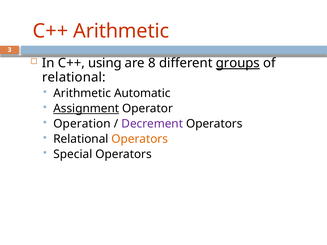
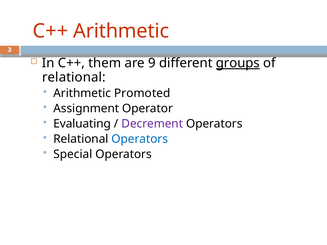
using: using -> them (105, 63)
8: 8 -> 9 (152, 63)
Automatic: Automatic -> Promoted (142, 93)
Assignment underline: present -> none (86, 109)
Operation: Operation -> Evaluating (82, 124)
Operators colour: orange -> blue (140, 139)
